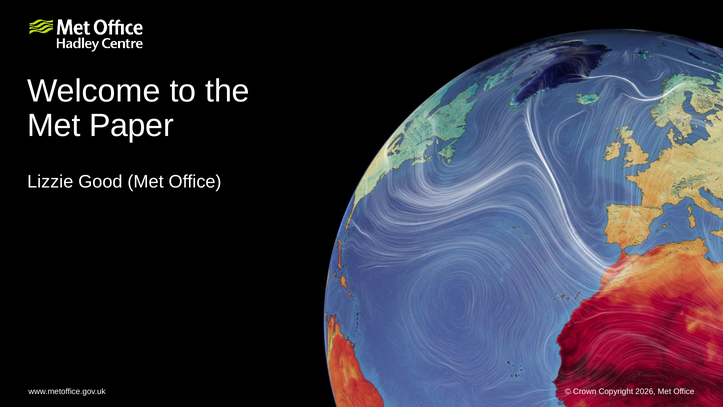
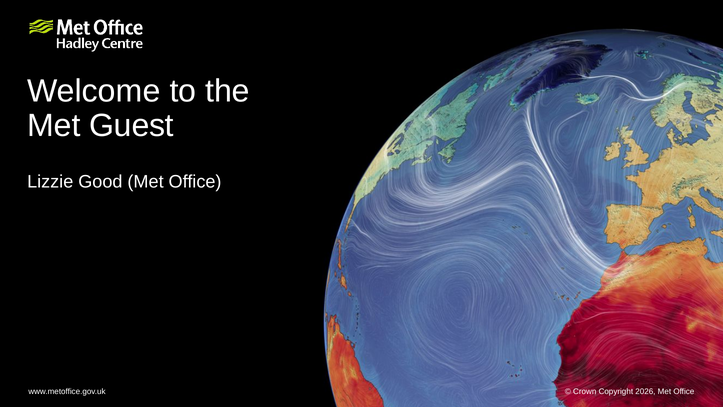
Paper: Paper -> Guest (132, 126)
